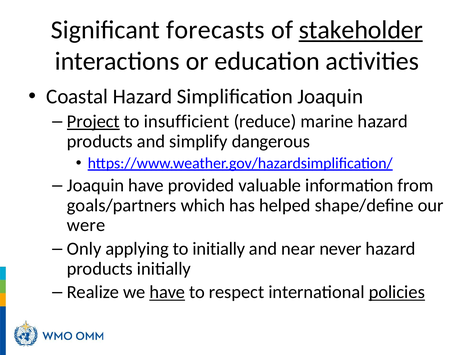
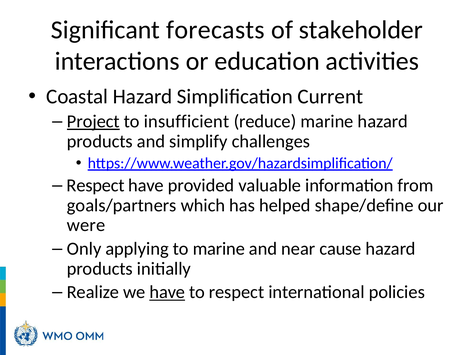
stakeholder underline: present -> none (361, 30)
Simplification Joaquin: Joaquin -> Current (330, 97)
dangerous: dangerous -> challenges (271, 142)
Joaquin: Joaquin -> Respect (96, 186)
to initially: initially -> marine (219, 249)
never: never -> cause (340, 249)
policies underline: present -> none (397, 293)
